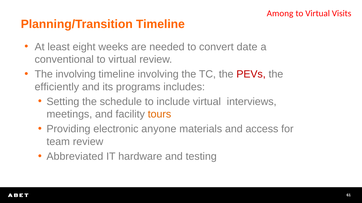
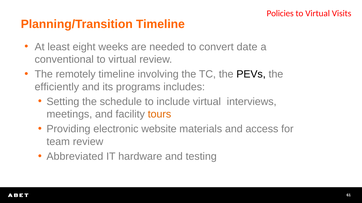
Among: Among -> Policies (280, 13)
The involving: involving -> remotely (76, 74)
PEVs colour: red -> black (251, 74)
anyone: anyone -> website (159, 129)
